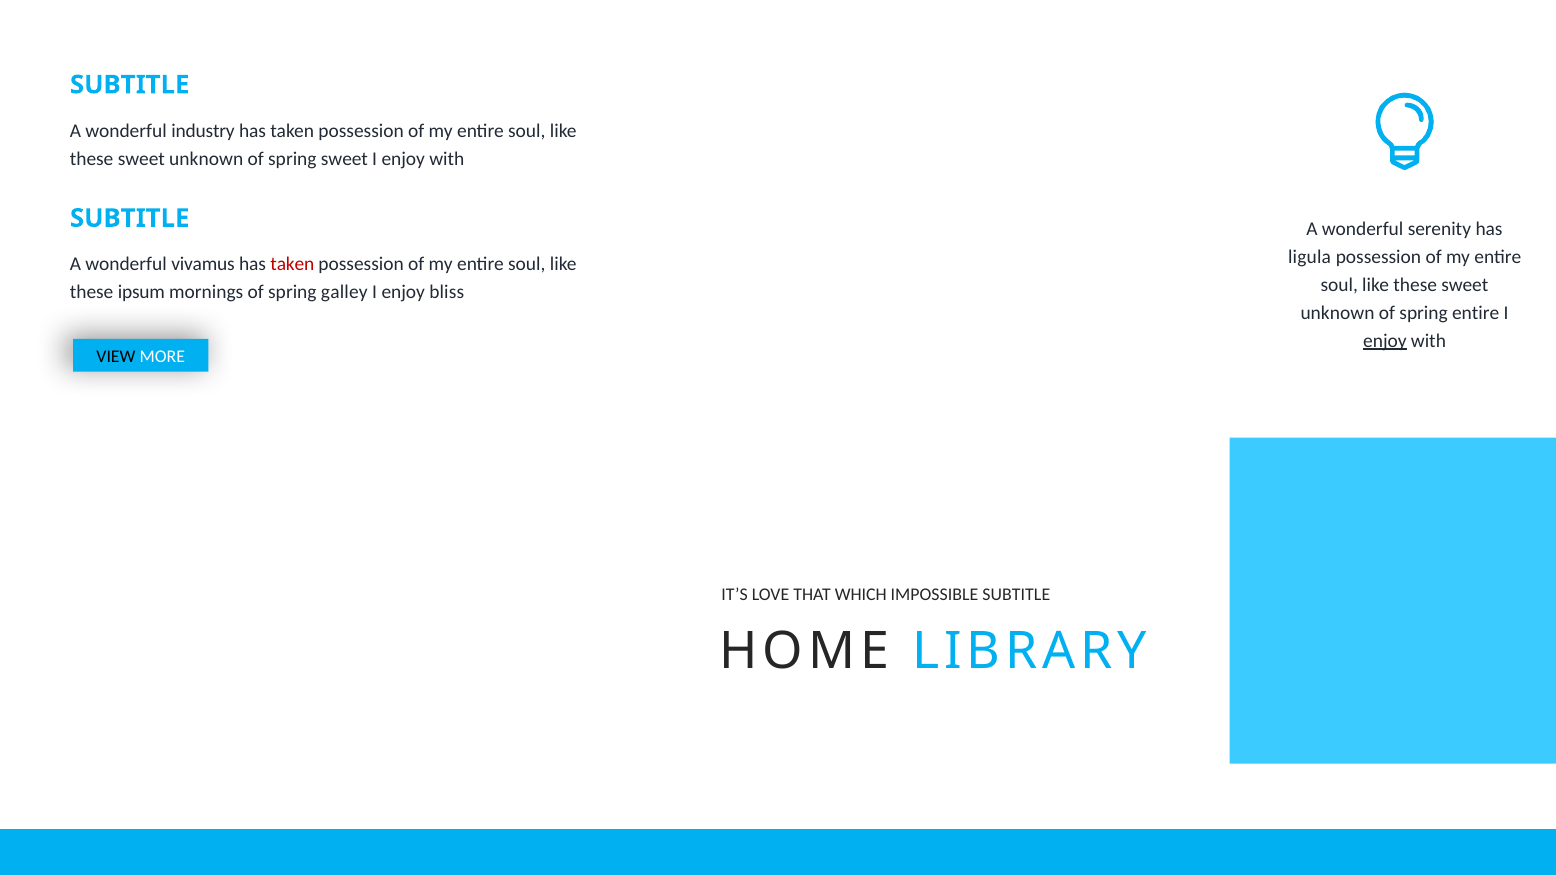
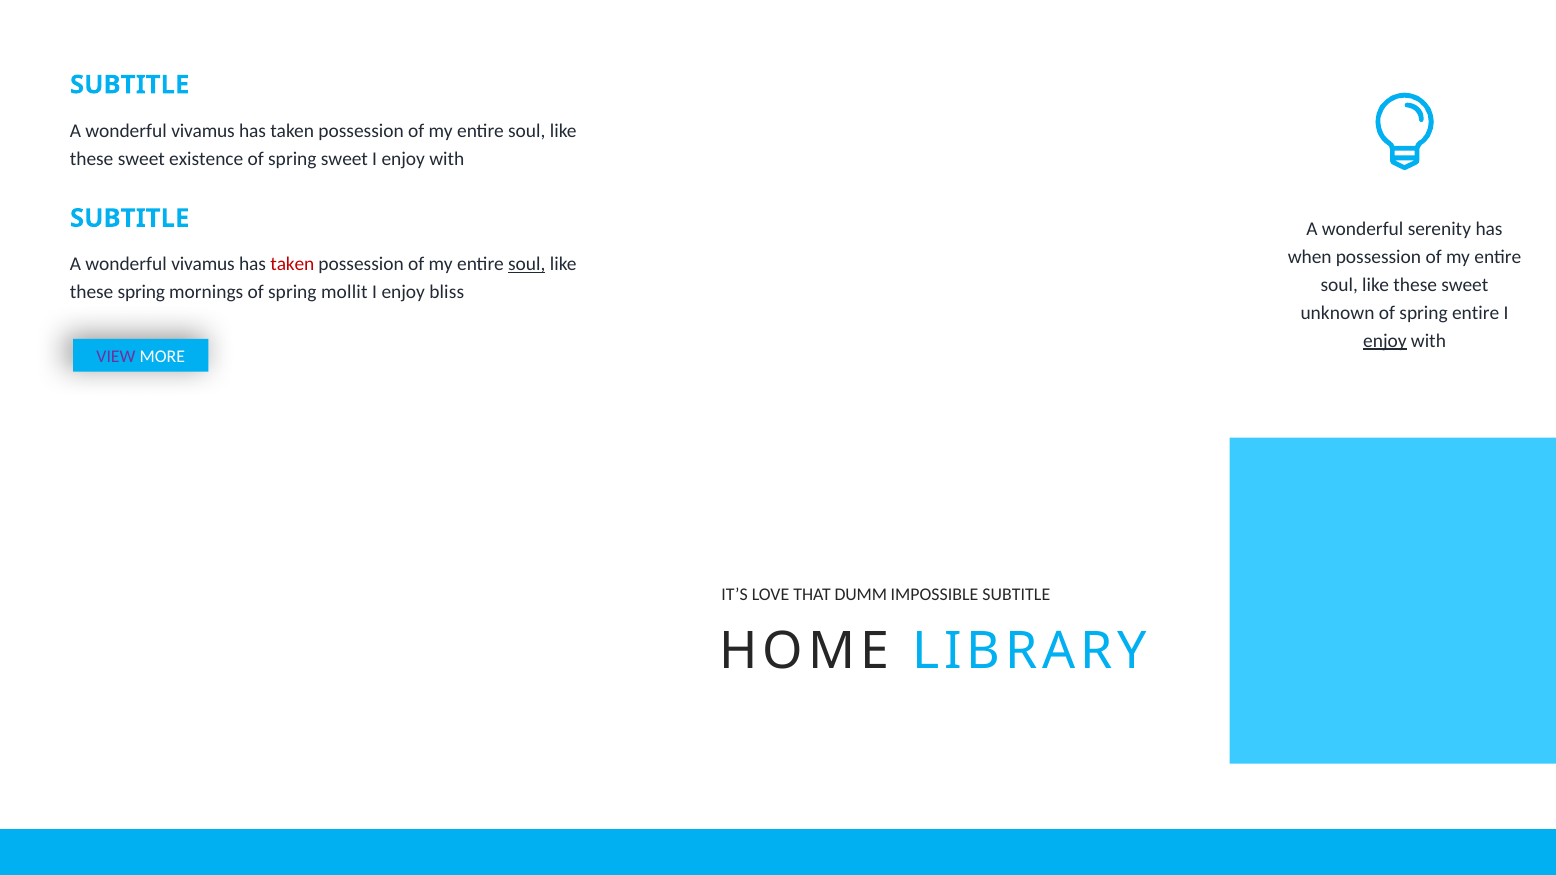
industry: industry -> vivamus (203, 131)
unknown: unknown -> existence (206, 159)
ligula: ligula -> when (1310, 257)
soul underline: none -> present (527, 265)
these ipsum: ipsum -> spring (141, 293)
galley: galley -> mollit (344, 293)
VIEW colour: black -> purple (116, 357)
WHICH: WHICH -> DUMM (861, 595)
